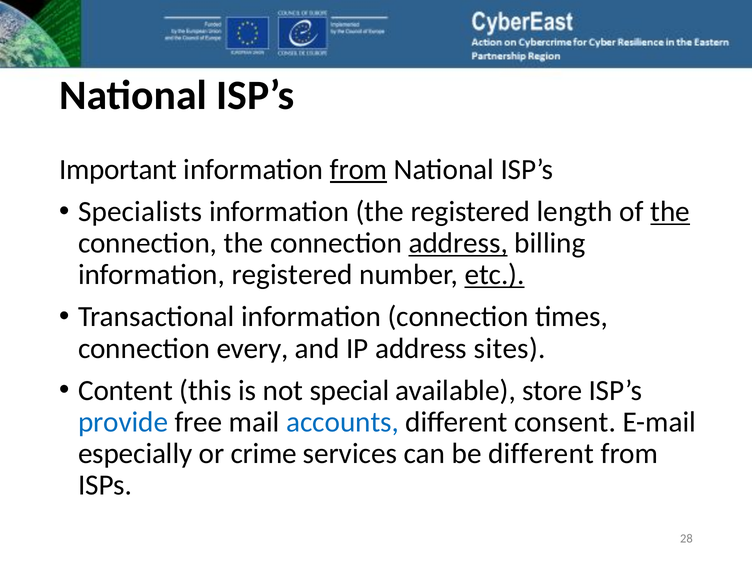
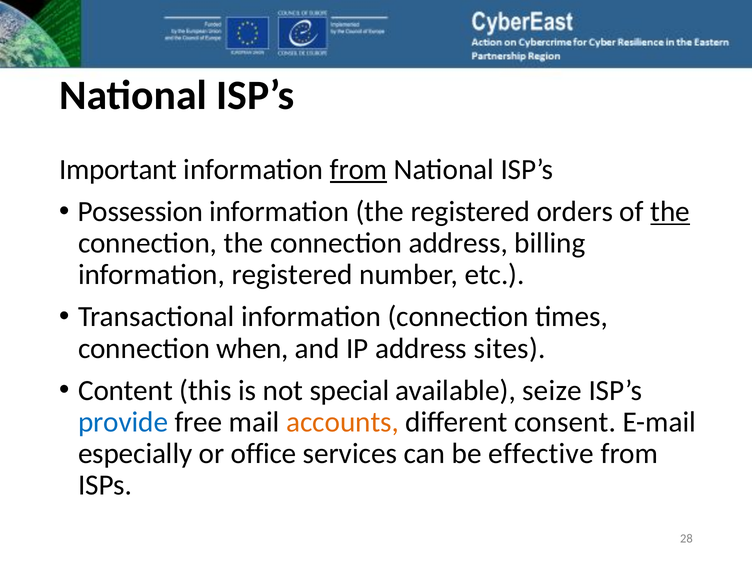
Specialists: Specialists -> Possession (140, 212)
length: length -> orders (575, 212)
address underline: present -> none (458, 243)
etc underline: present -> none (495, 275)
every: every -> when (253, 348)
store: store -> seize (552, 390)
accounts colour: blue -> orange (343, 422)
crime: crime -> office (264, 454)
be different: different -> effective (541, 454)
